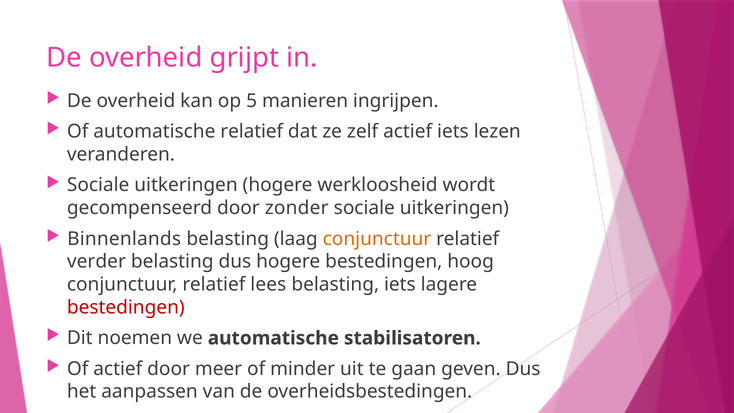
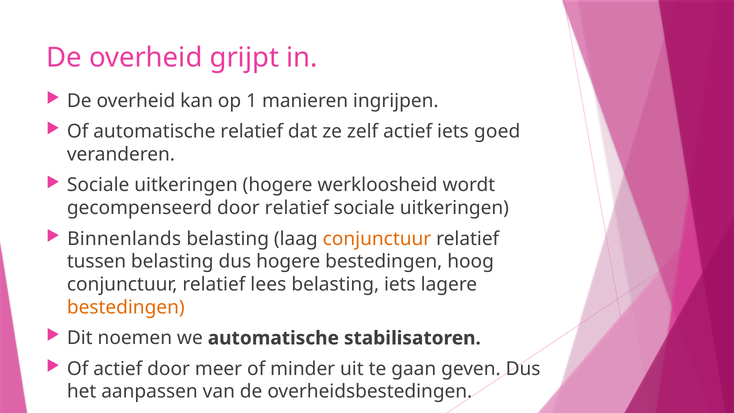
5: 5 -> 1 (252, 101)
lezen: lezen -> goed (497, 132)
door zonder: zonder -> relatief (297, 208)
verder: verder -> tussen (96, 262)
bestedingen colour: red -> orange (126, 307)
